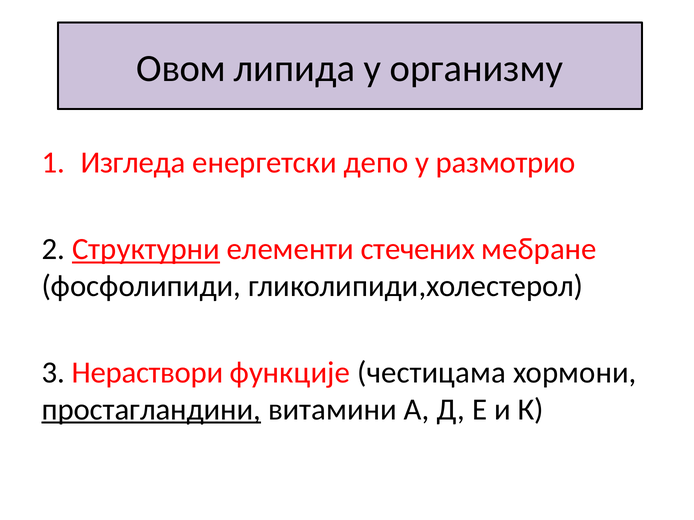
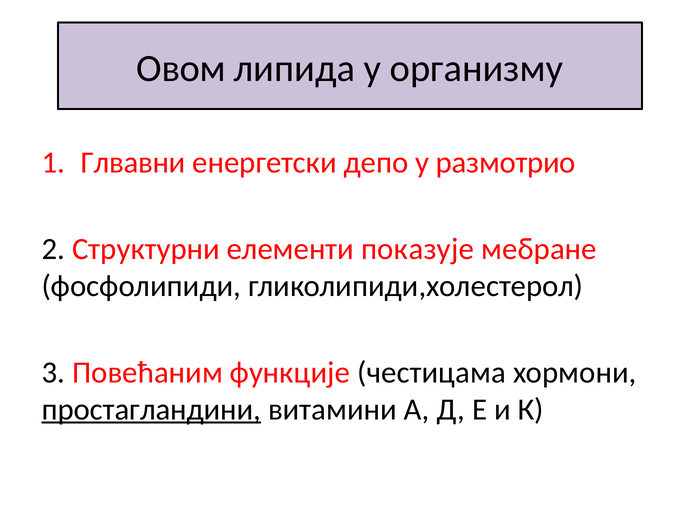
Изгледа: Изгледа -> Глвавни (133, 163)
Структурни underline: present -> none (146, 249)
стечених: стечених -> показује (418, 249)
Нераствори: Нераствори -> Повећаним (147, 373)
